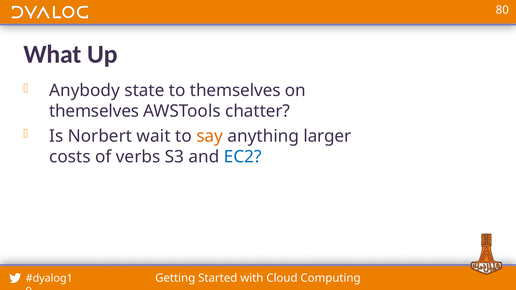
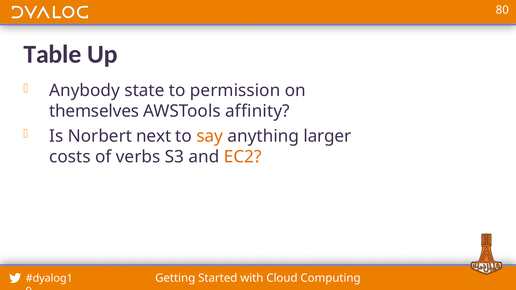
What: What -> Table (52, 54)
to themselves: themselves -> permission (235, 91)
chatter: chatter -> affinity (257, 111)
wait: wait -> next (154, 136)
EC2 colour: blue -> orange (243, 157)
